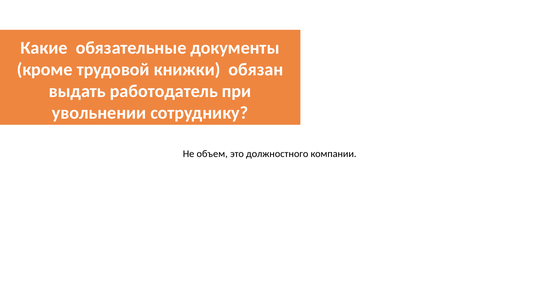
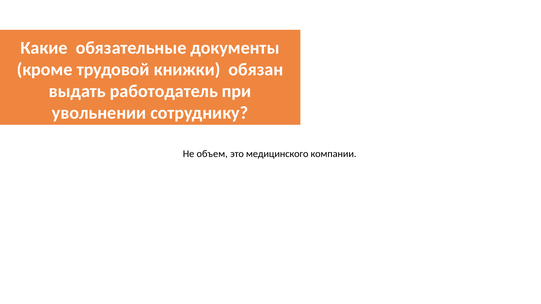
должностного: должностного -> медицинского (277, 154)
